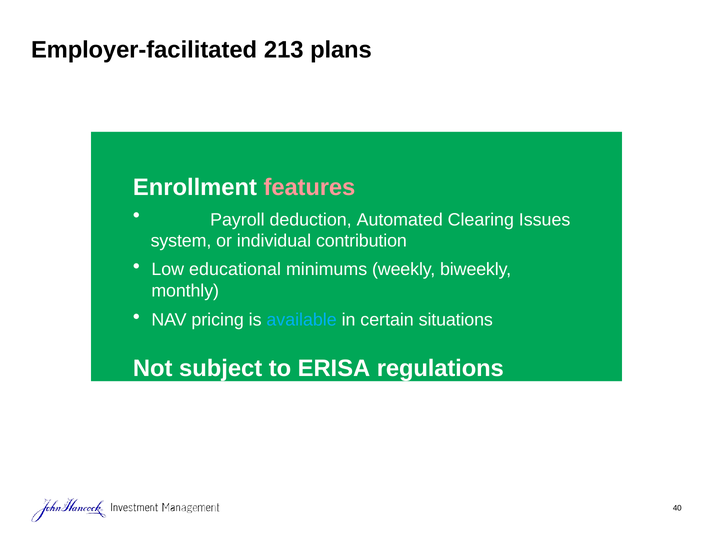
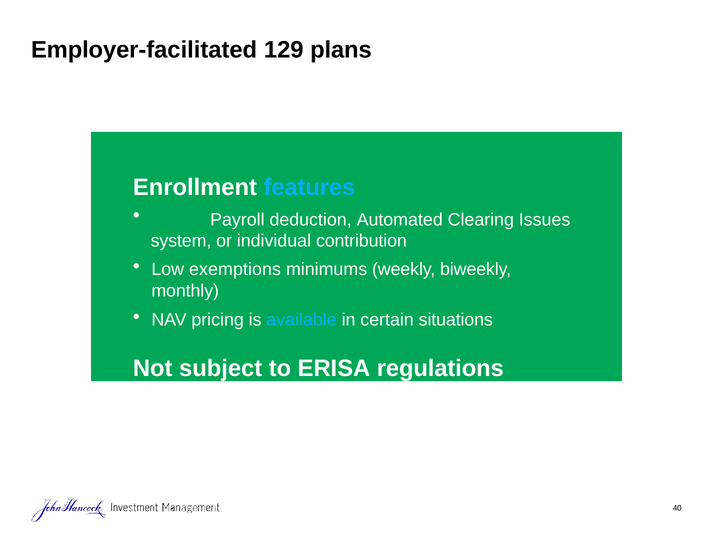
213: 213 -> 129 (284, 50)
features colour: pink -> light blue (309, 187)
educational: educational -> exemptions (235, 269)
